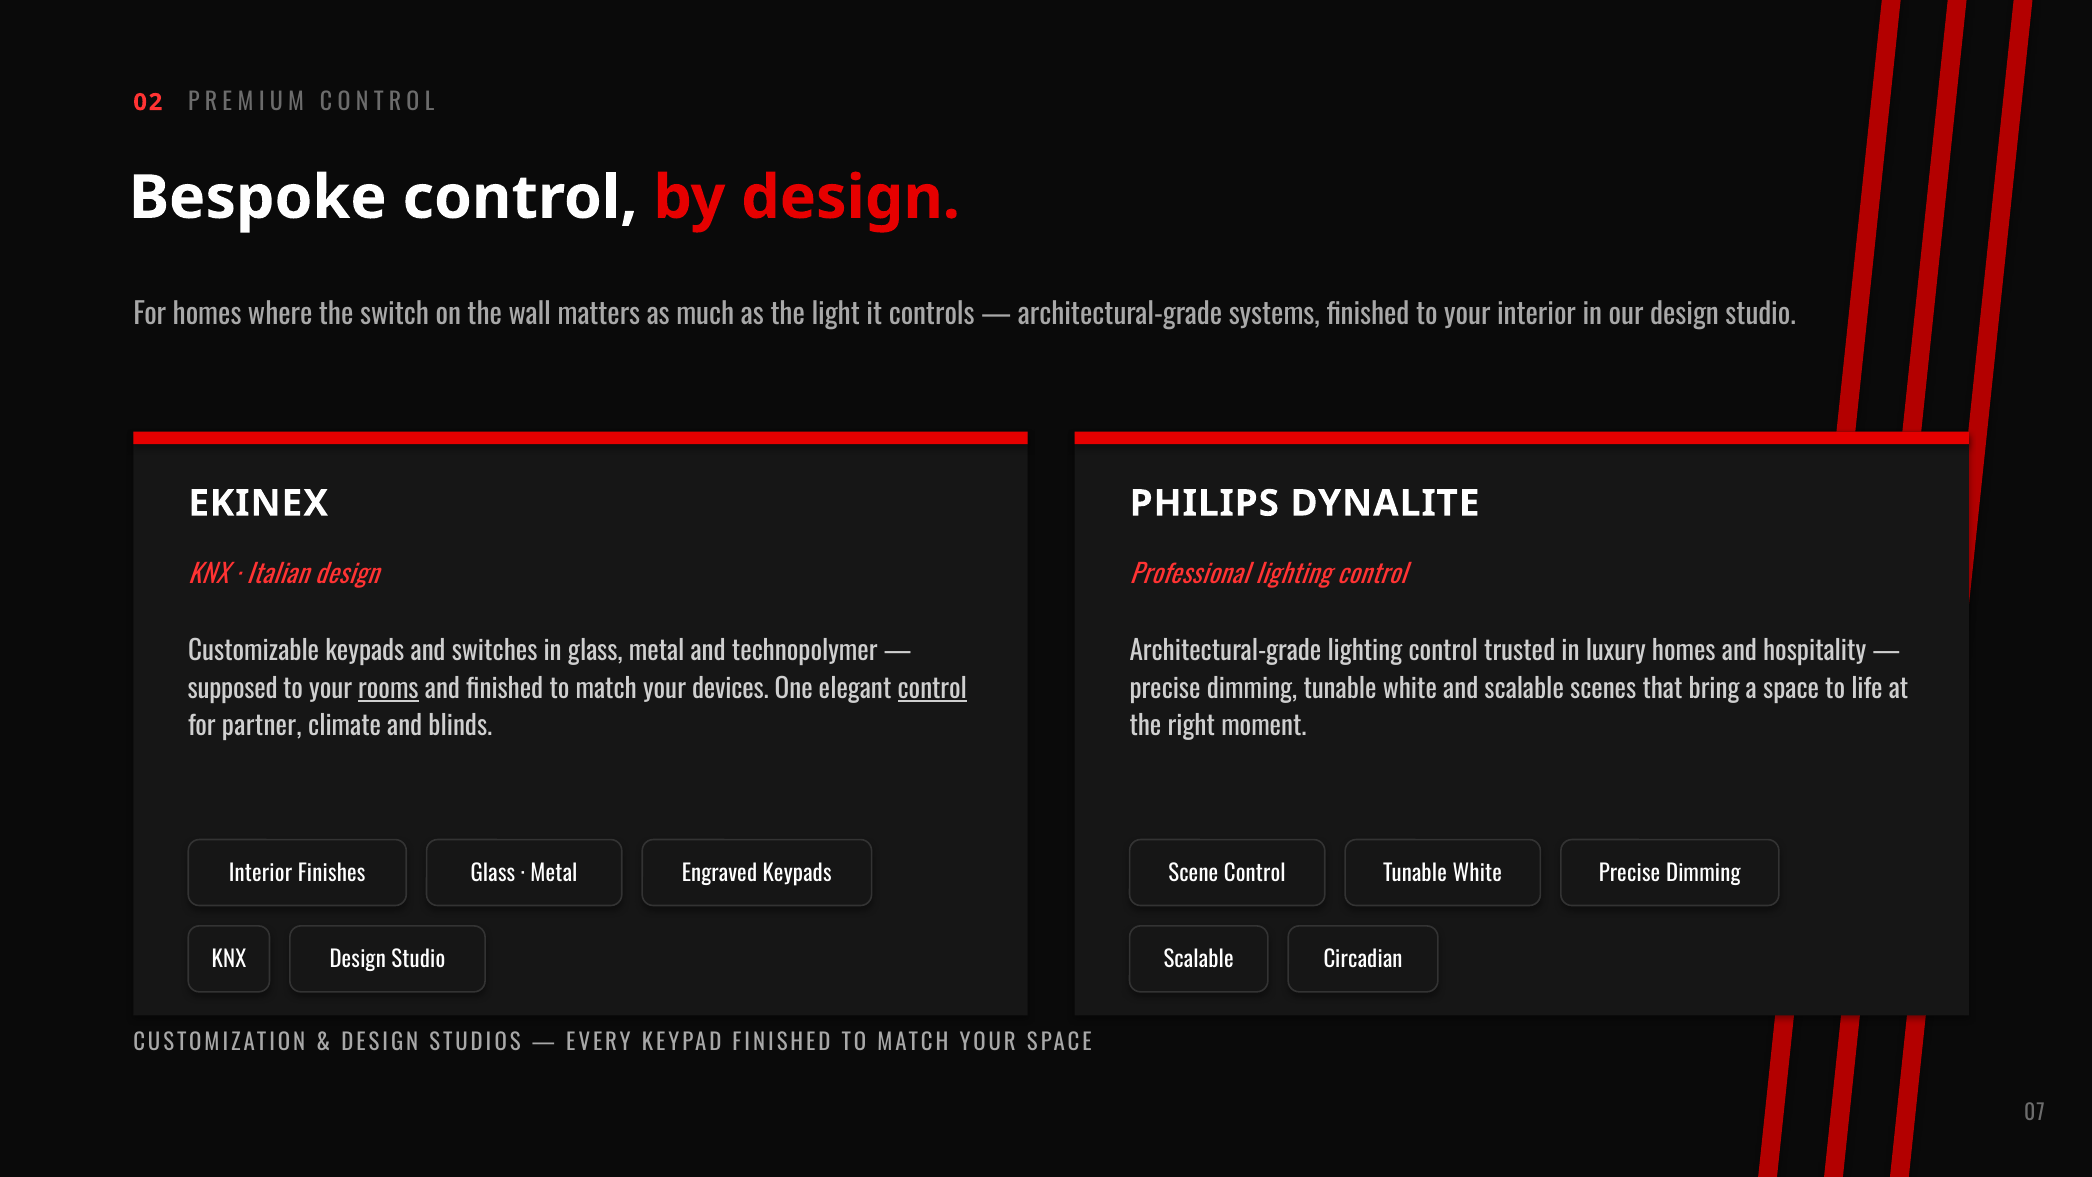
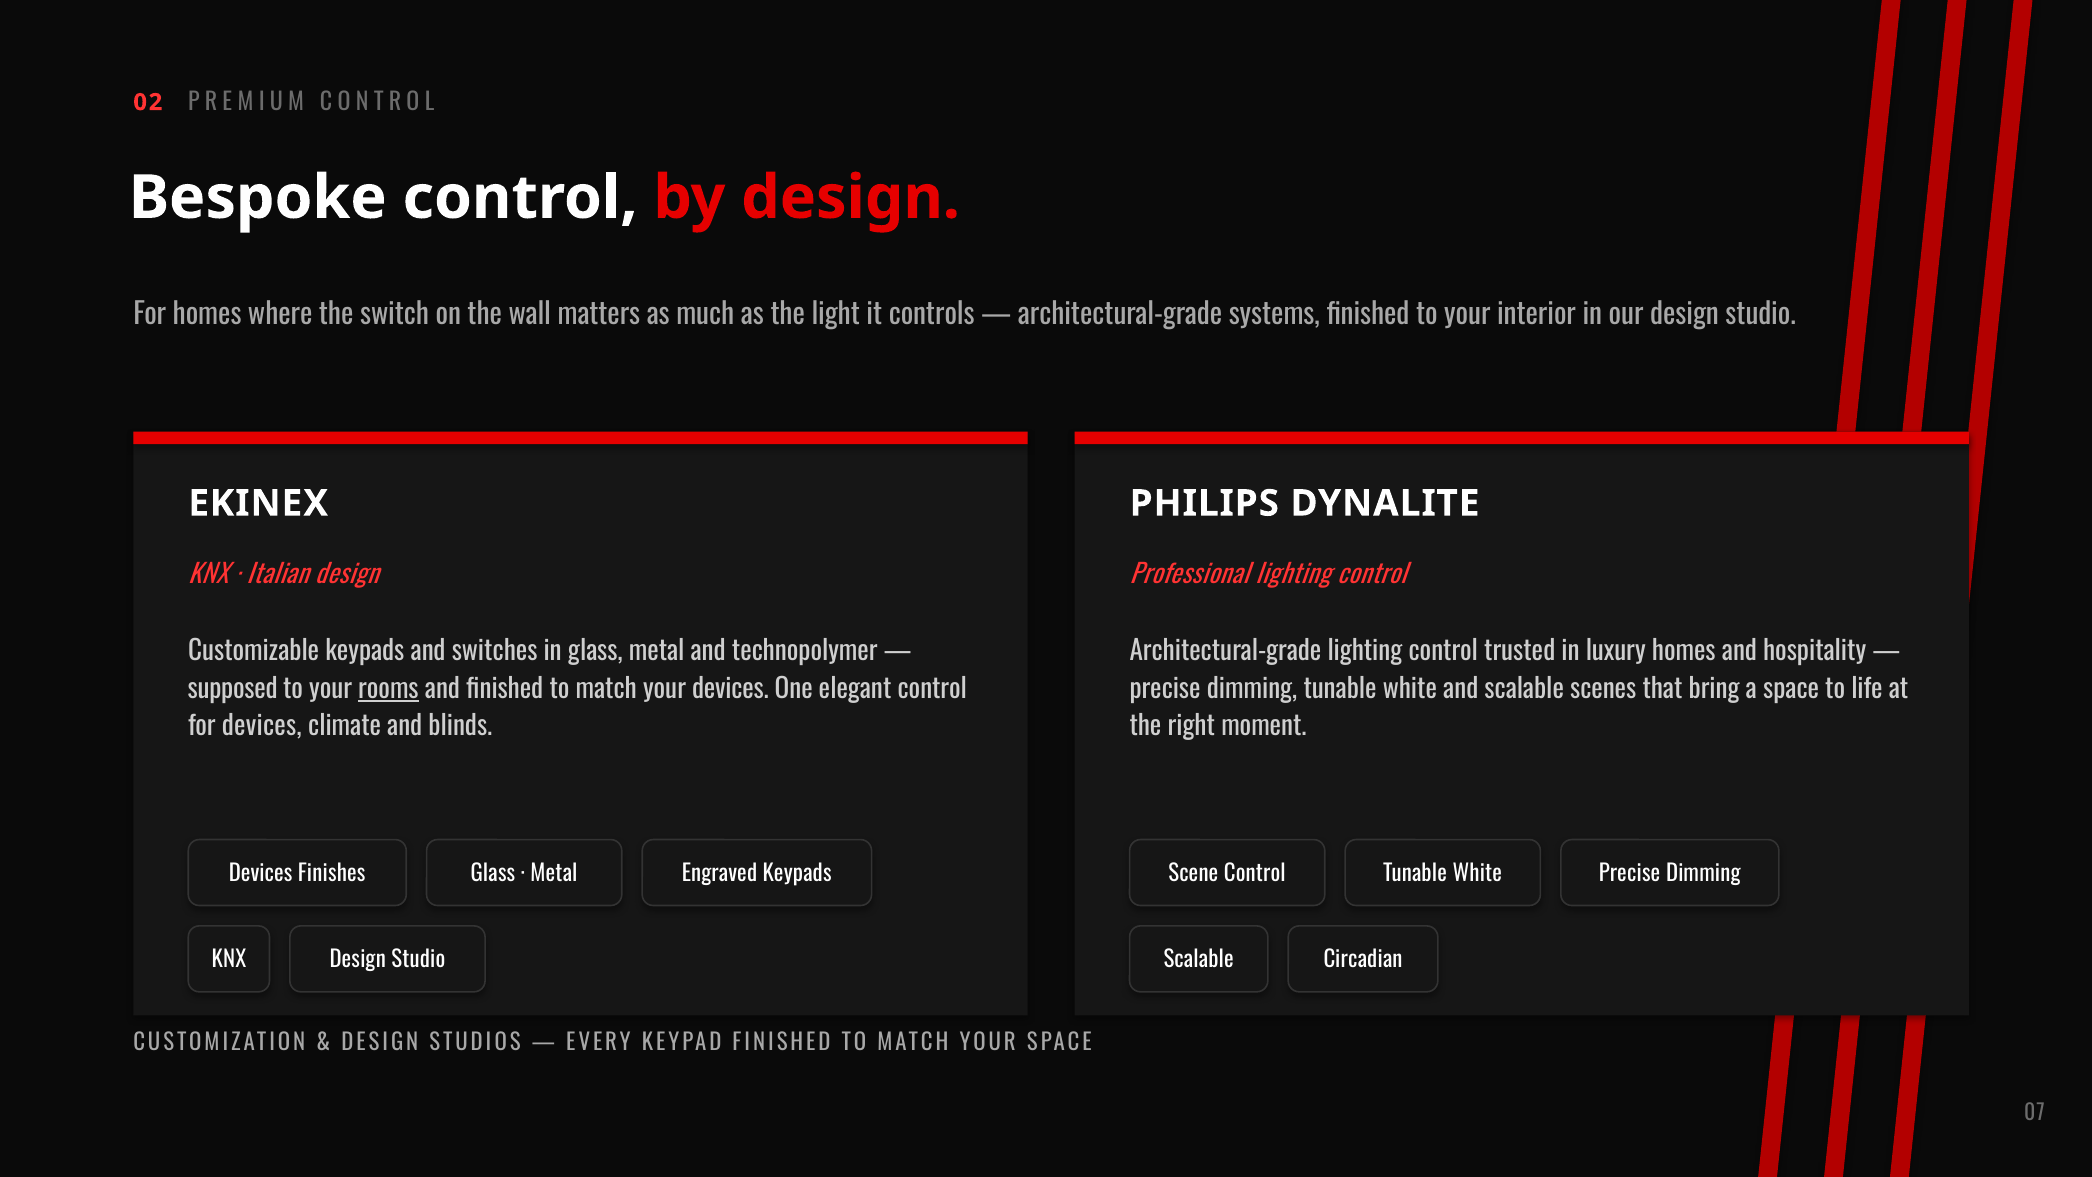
control underline: present -> none (932, 689)
for partner: partner -> devices (262, 727)
Interior: Interior -> Devices (261, 874)
